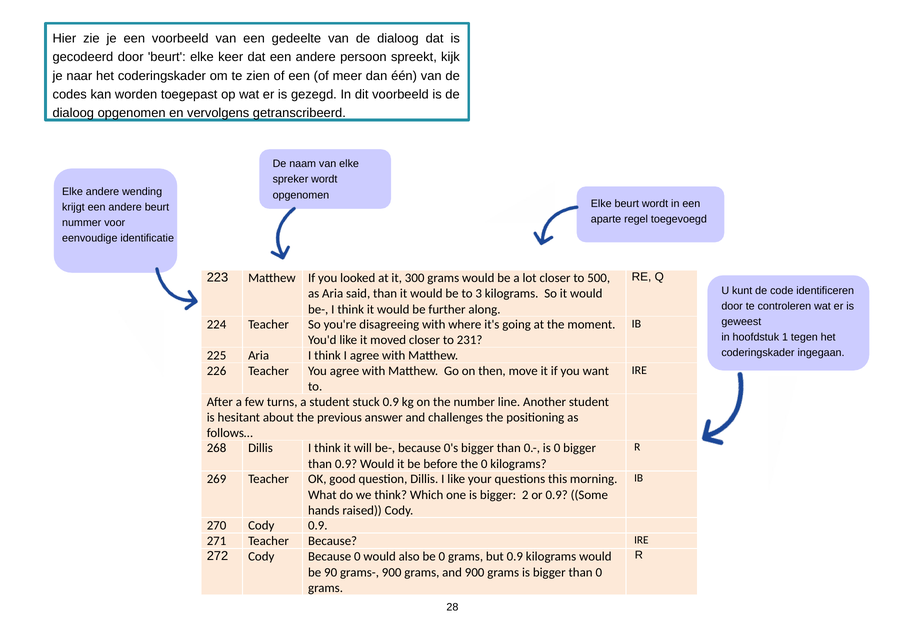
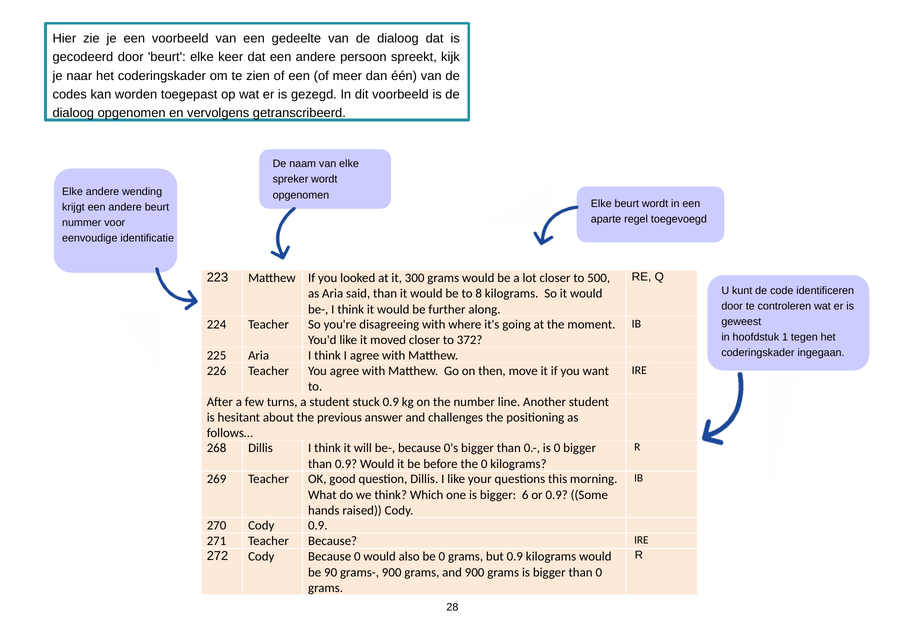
3: 3 -> 8 (479, 294)
231: 231 -> 372 (470, 340)
2: 2 -> 6 (525, 495)
